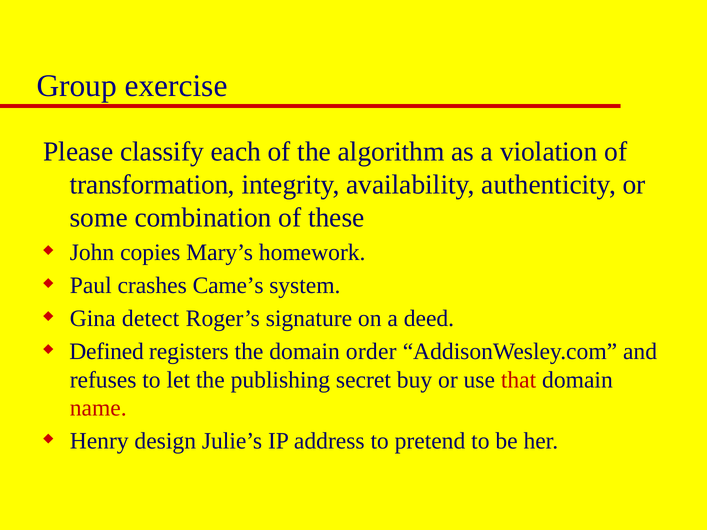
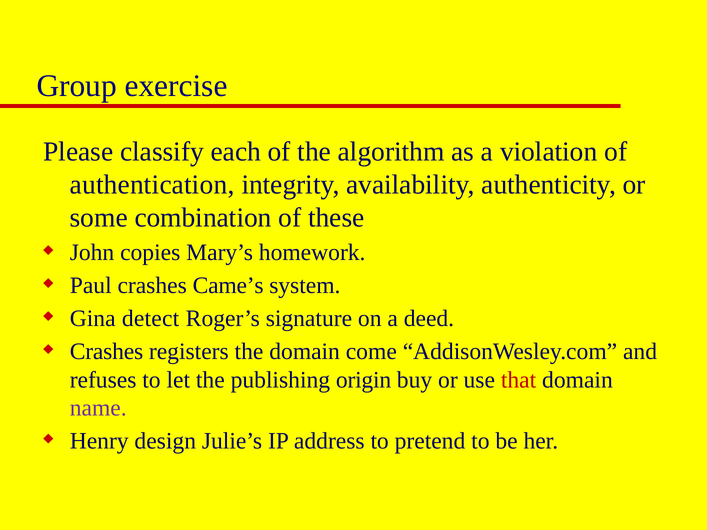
transformation: transformation -> authentication (152, 185)
Defined: Defined -> Crashes (107, 352)
order: order -> come (371, 352)
secret: secret -> origin (364, 380)
name colour: red -> purple (98, 408)
